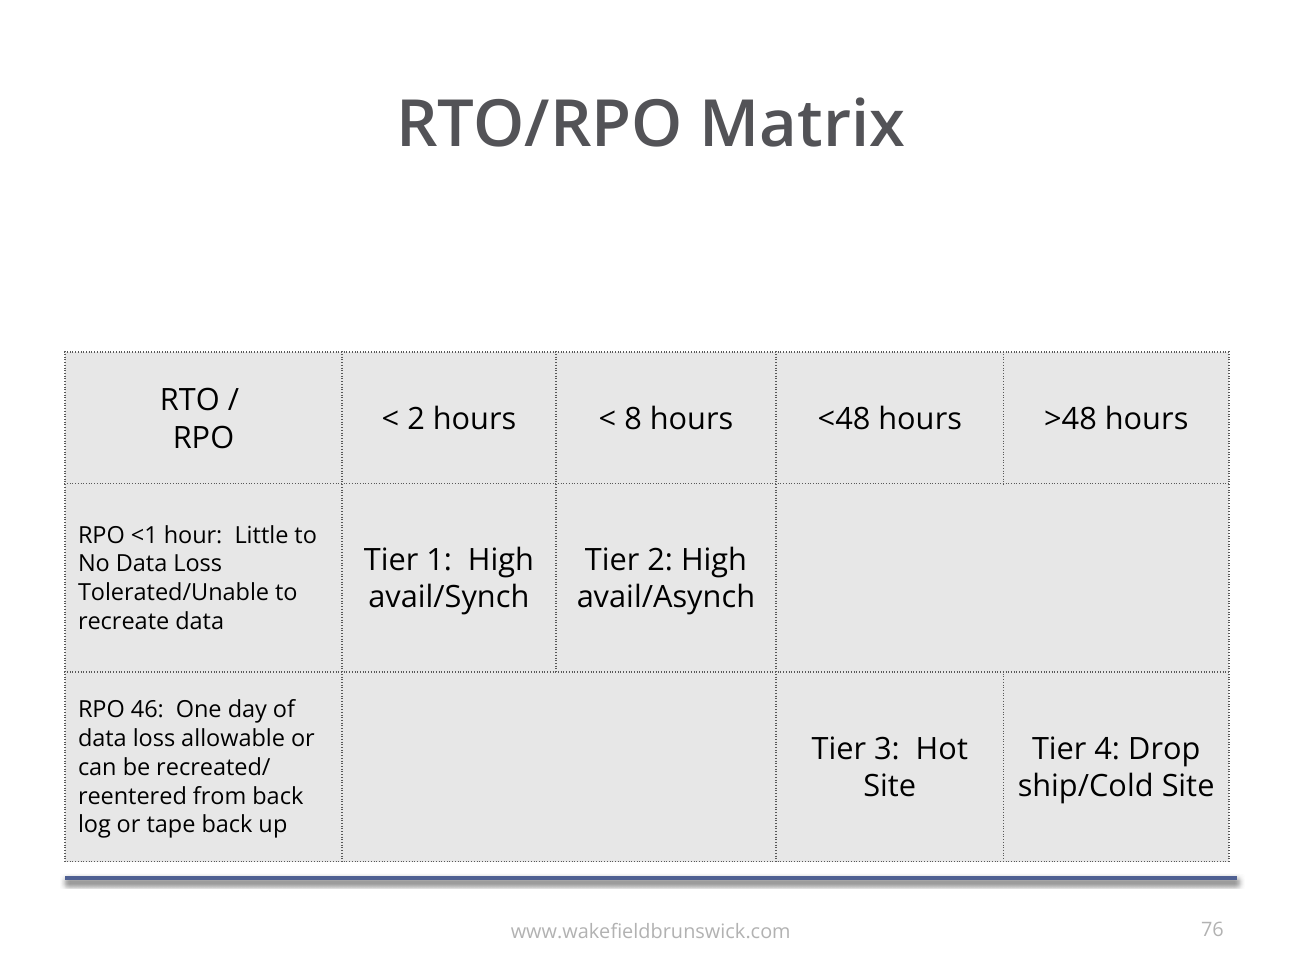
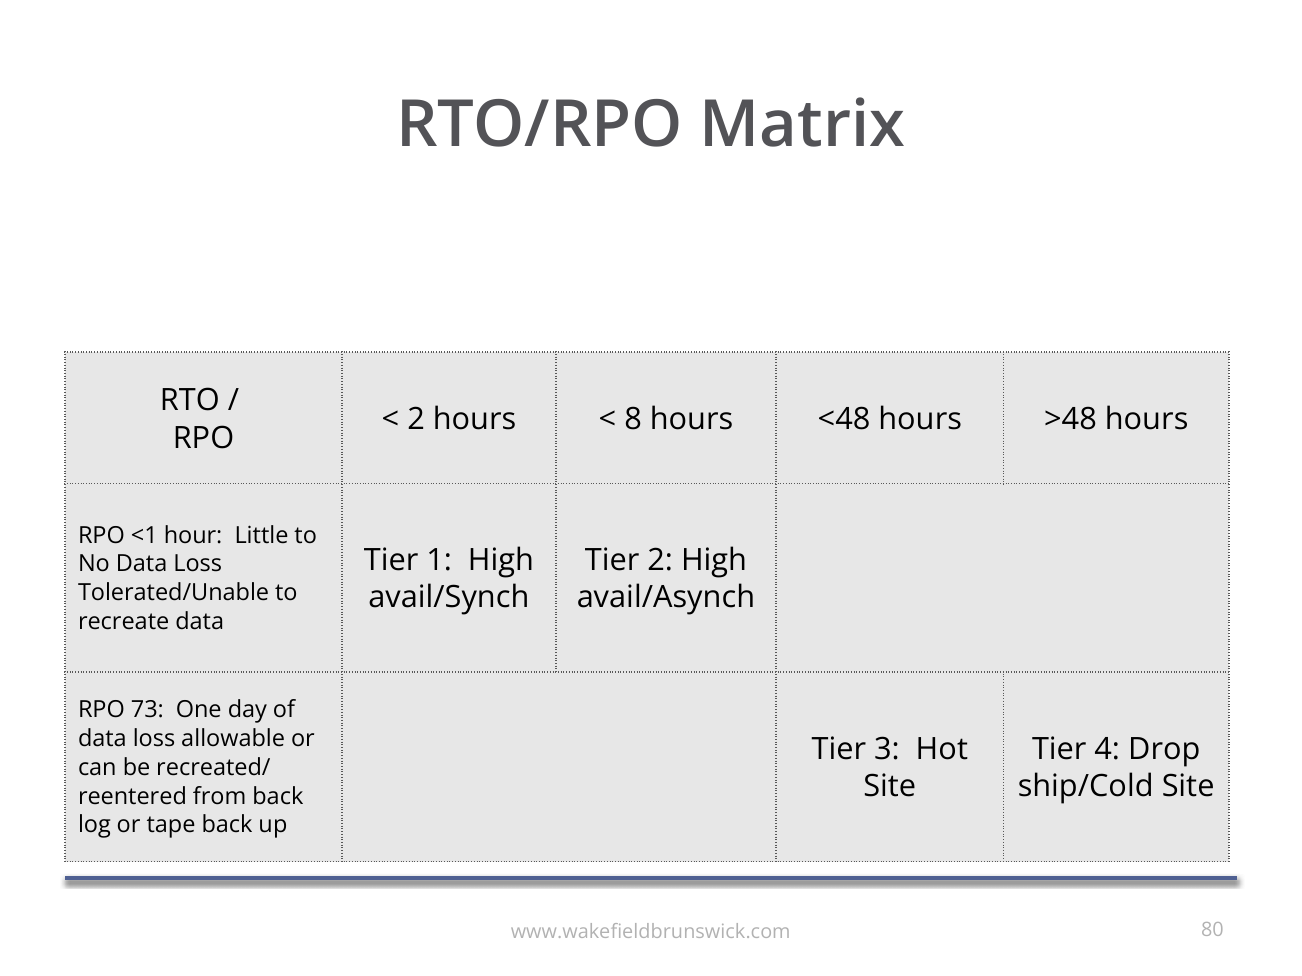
46: 46 -> 73 (147, 711)
76: 76 -> 80 (1212, 931)
